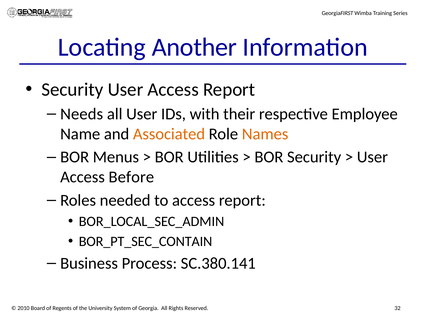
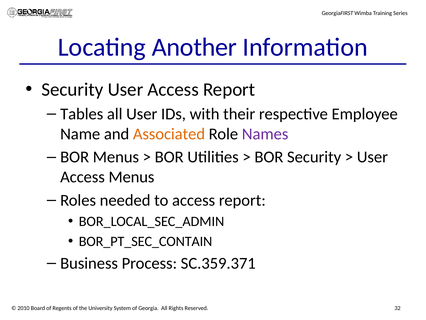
Needs: Needs -> Tables (82, 114)
Names colour: orange -> purple (265, 134)
Access Before: Before -> Menus (131, 177)
SC.380.141: SC.380.141 -> SC.359.371 (218, 263)
